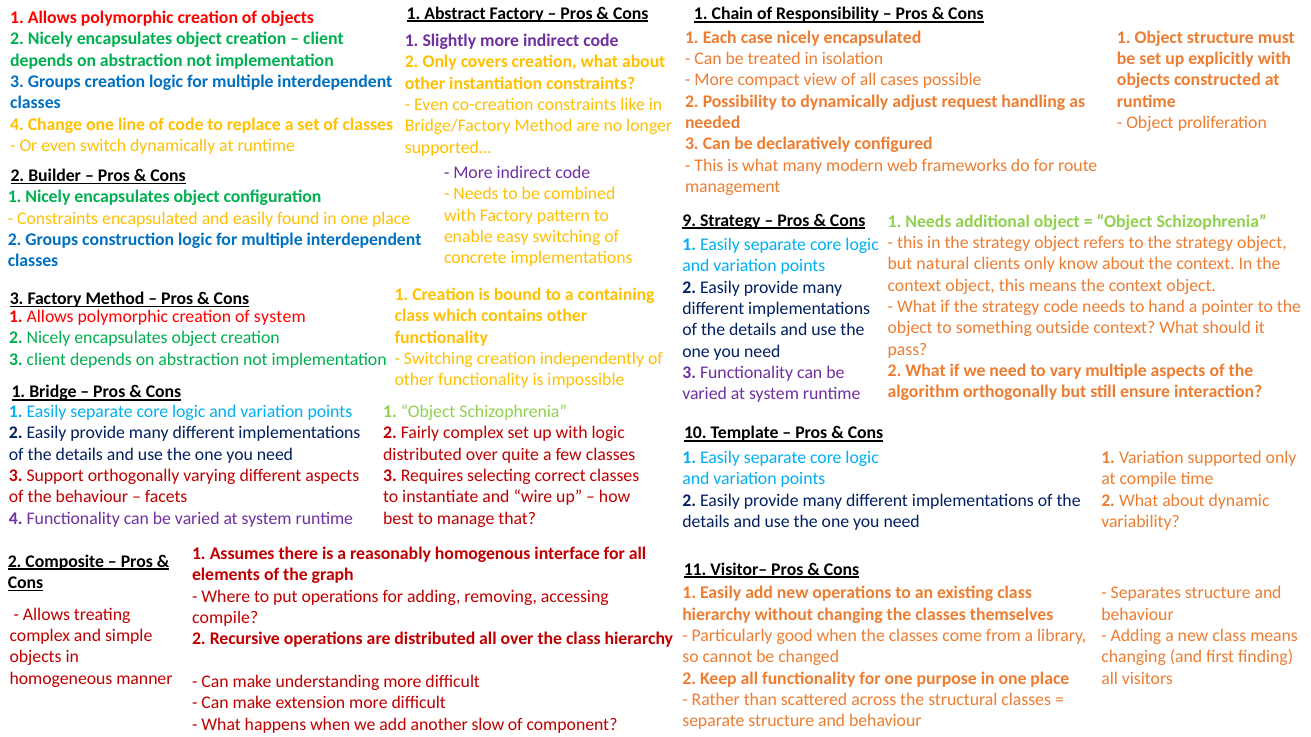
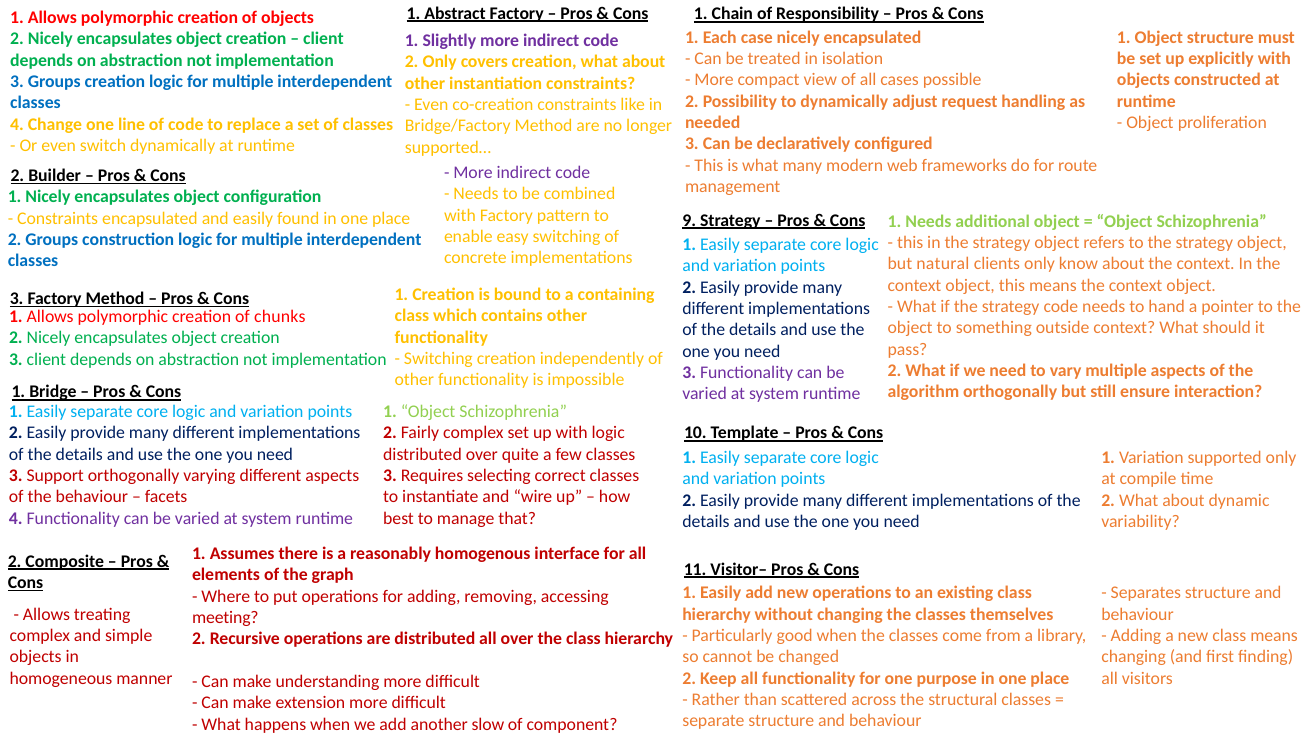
of system: system -> chunks (280, 317)
compile: compile -> meeting (225, 618)
